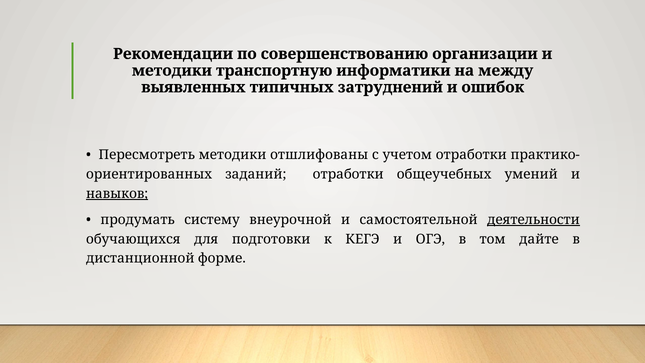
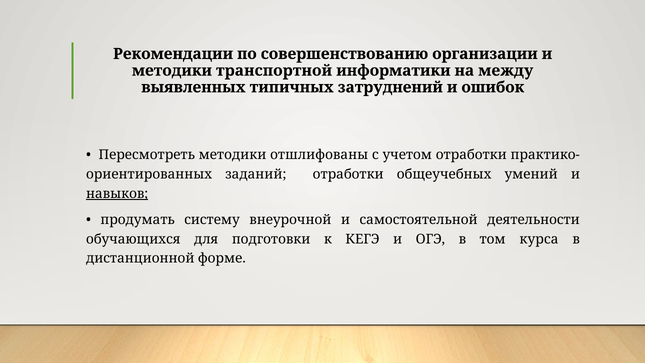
транспортную: транспортную -> транспортной (274, 71)
деятельности underline: present -> none (534, 220)
дайте: дайте -> курса (539, 239)
